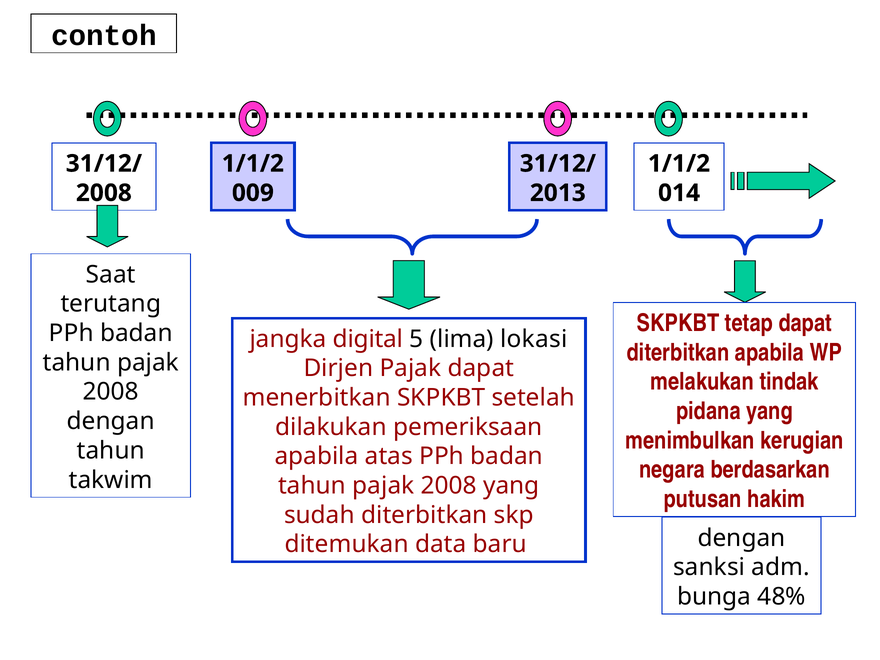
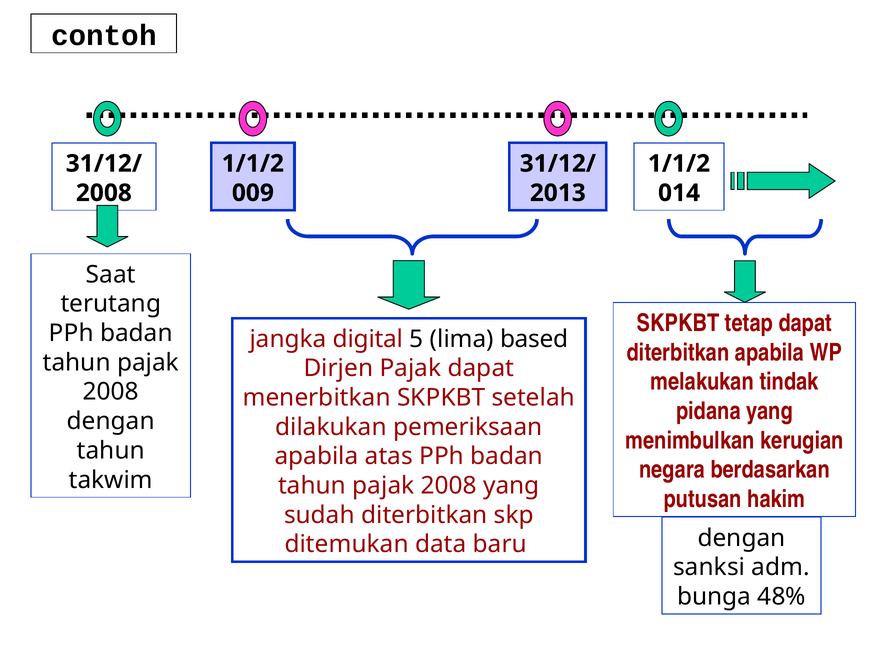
lokasi: lokasi -> based (534, 339)
